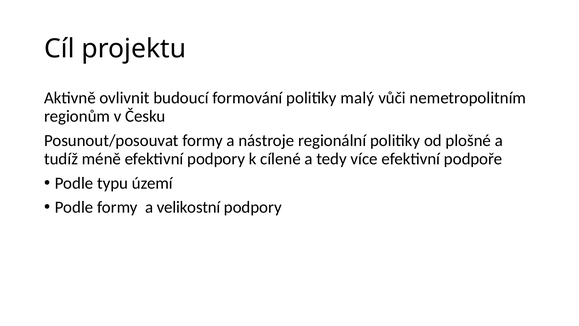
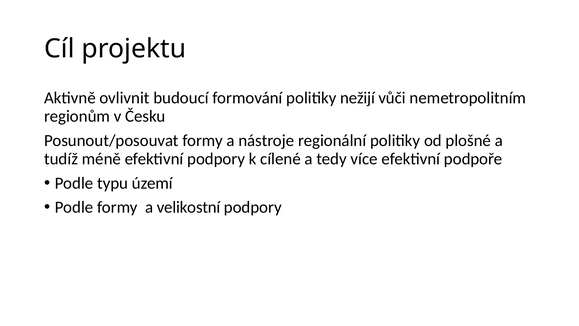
malý: malý -> nežijí (358, 98)
